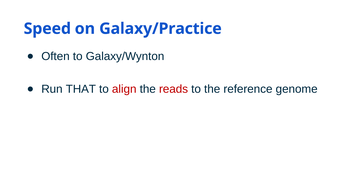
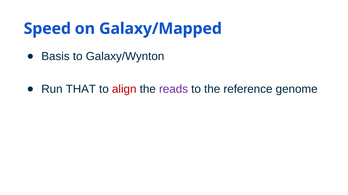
Galaxy/Practice: Galaxy/Practice -> Galaxy/Mapped (160, 29)
Often: Often -> Basis (56, 57)
reads colour: red -> purple (174, 89)
